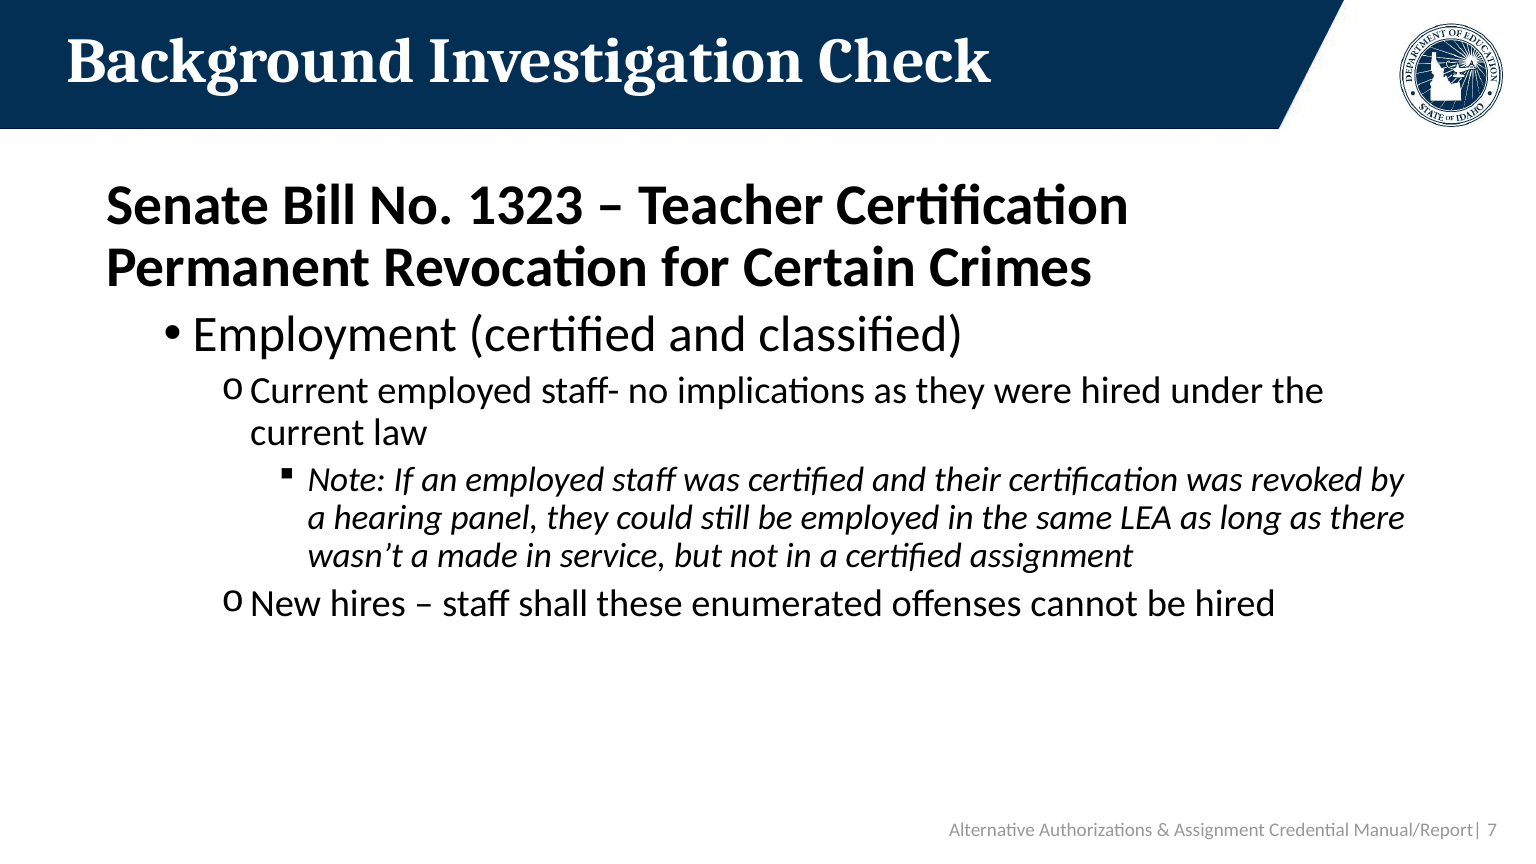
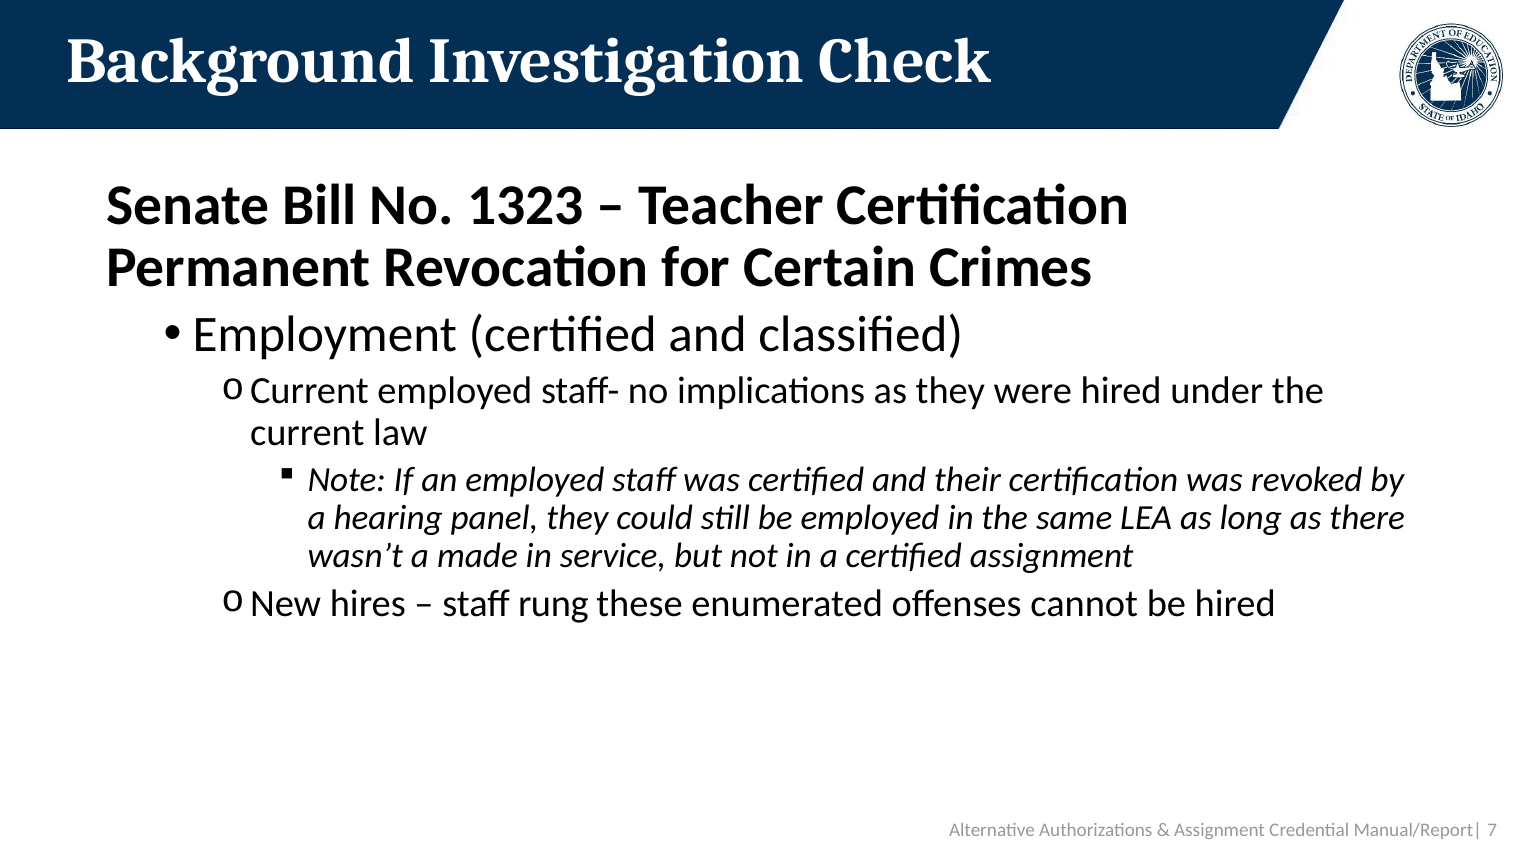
shall: shall -> rung (553, 604)
